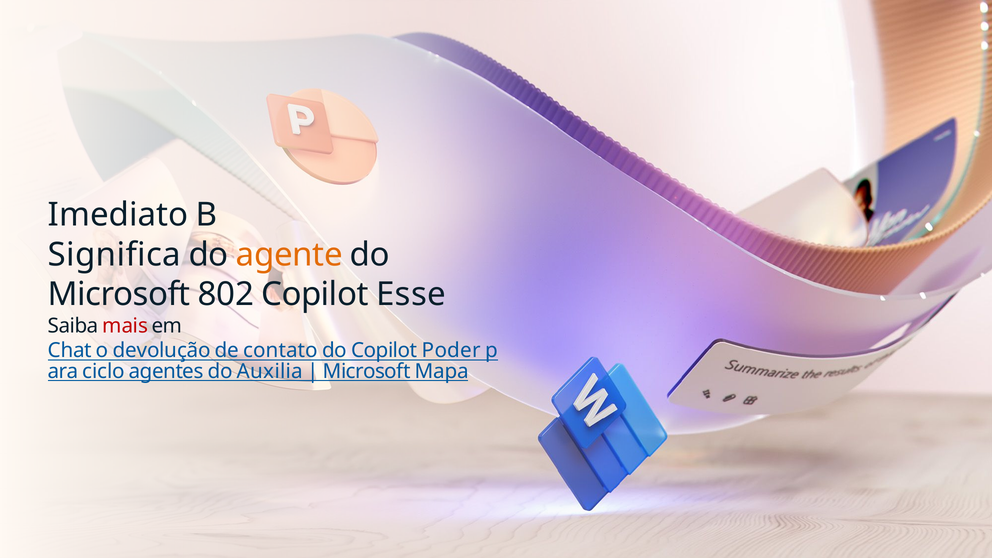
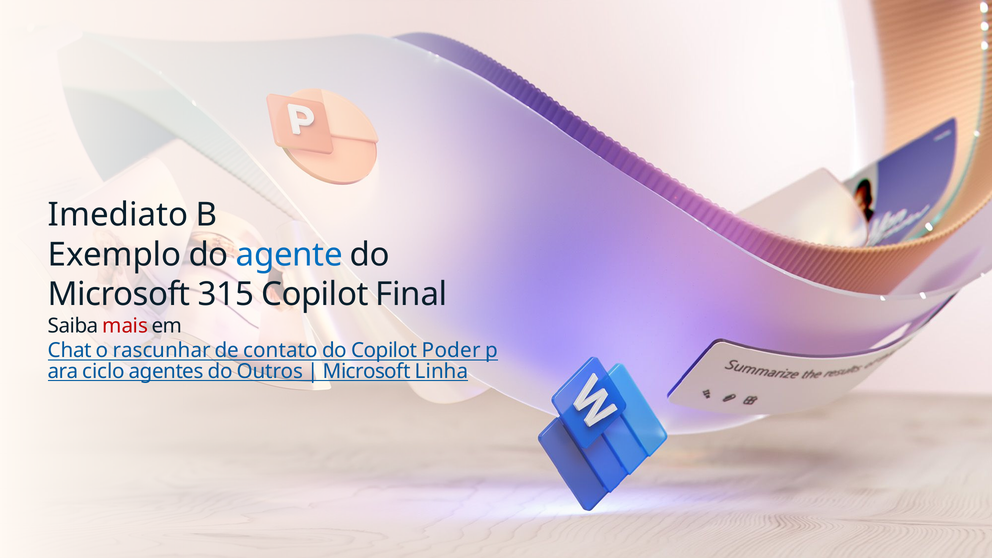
Significa: Significa -> Exemplo (115, 255)
agente colour: orange -> blue (289, 255)
802: 802 -> 315 (226, 294)
Esse: Esse -> Final (411, 294)
devolução: devolução -> rascunhar (162, 351)
Auxilia: Auxilia -> Outros (270, 371)
Mapa: Mapa -> Linha (442, 371)
